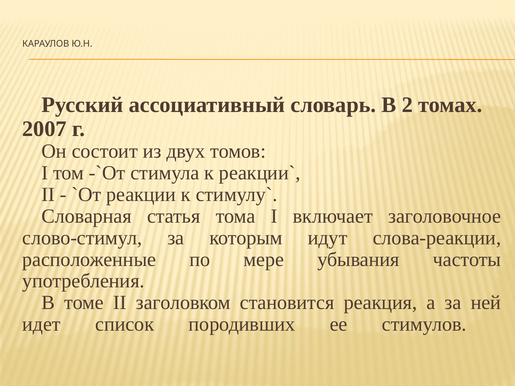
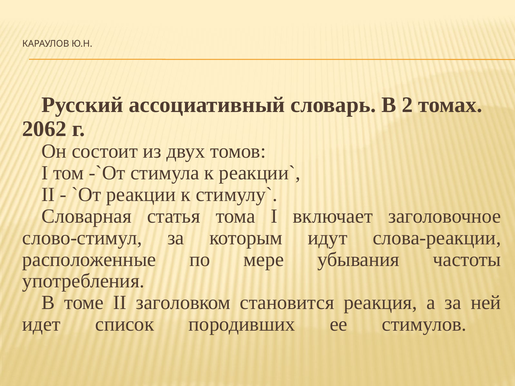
2007: 2007 -> 2062 (44, 129)
